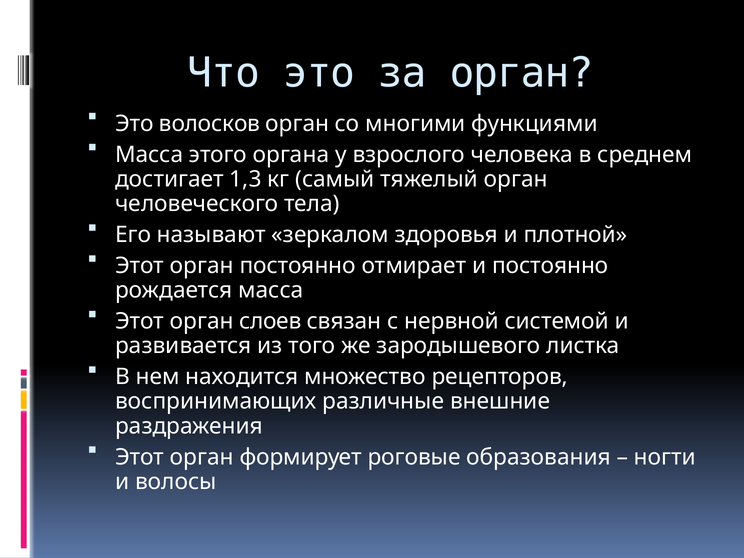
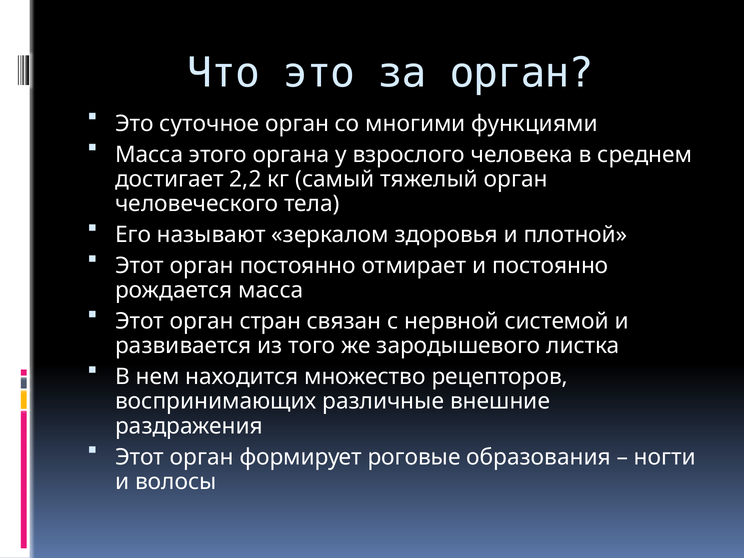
волосков: волосков -> суточное (209, 124)
1,3: 1,3 -> 2,2 (246, 179)
слоев: слоев -> стран (270, 321)
